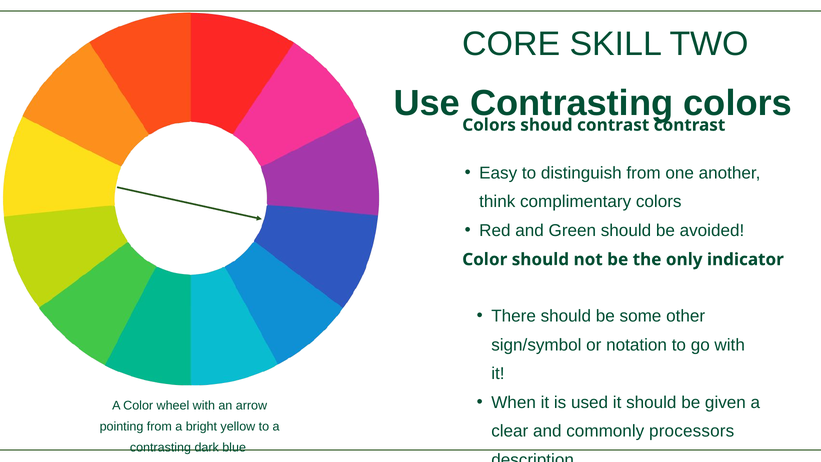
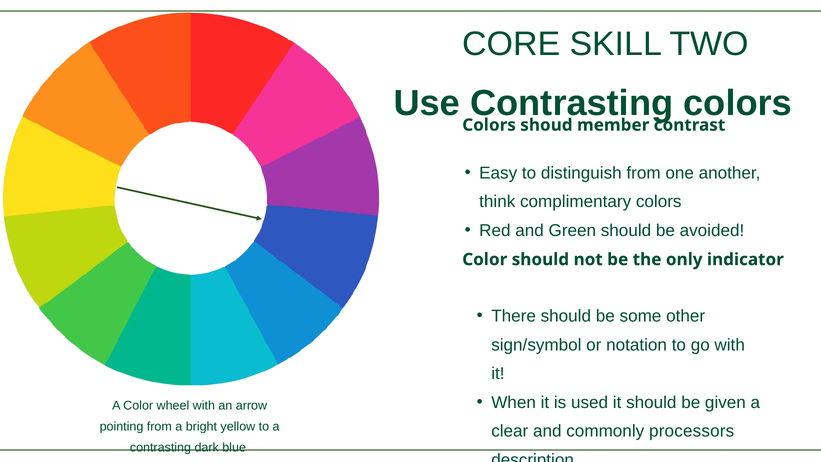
shoud contrast: contrast -> member (613, 125)
